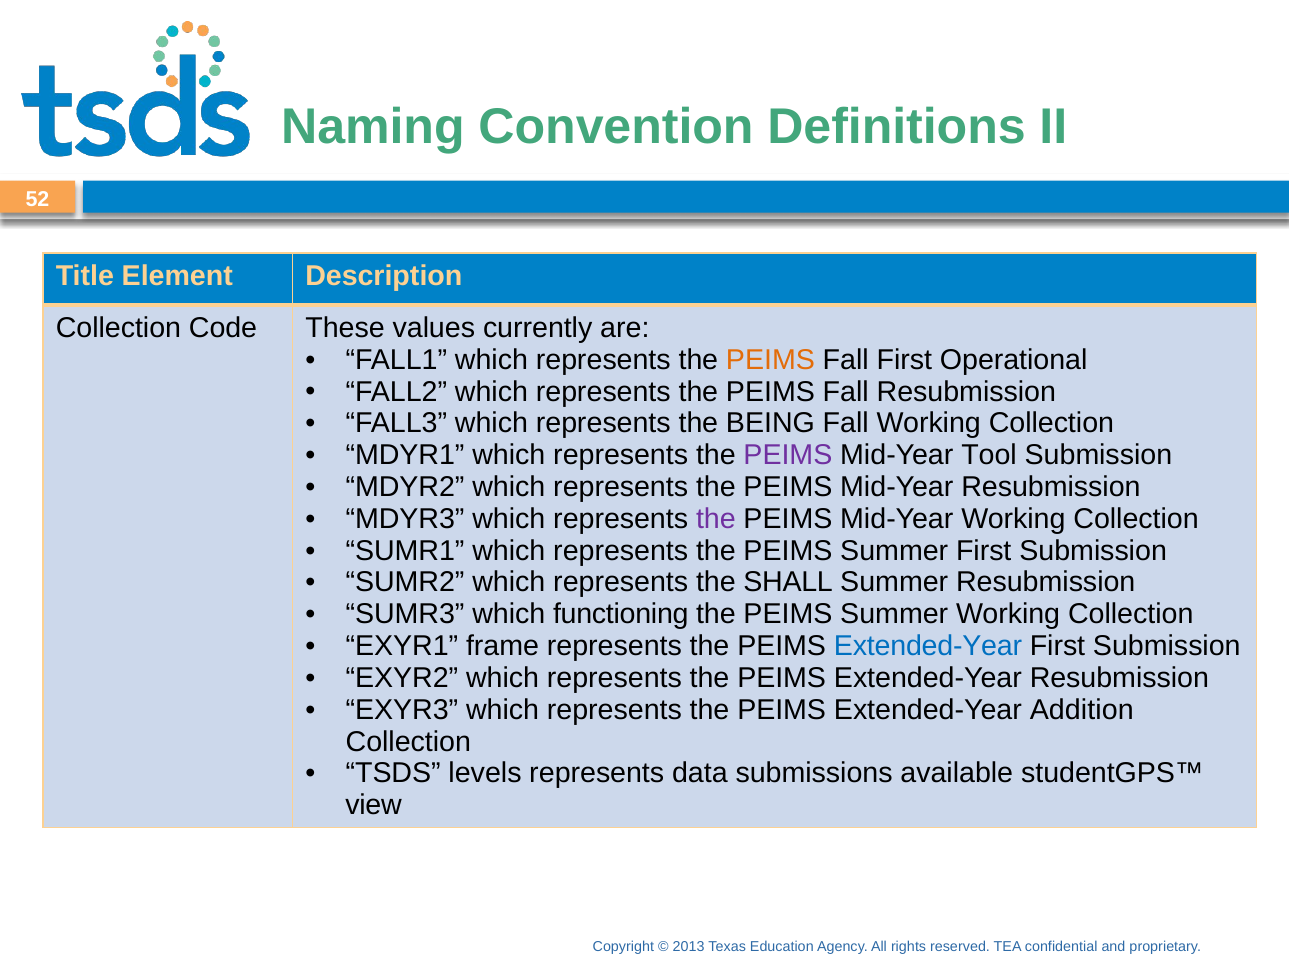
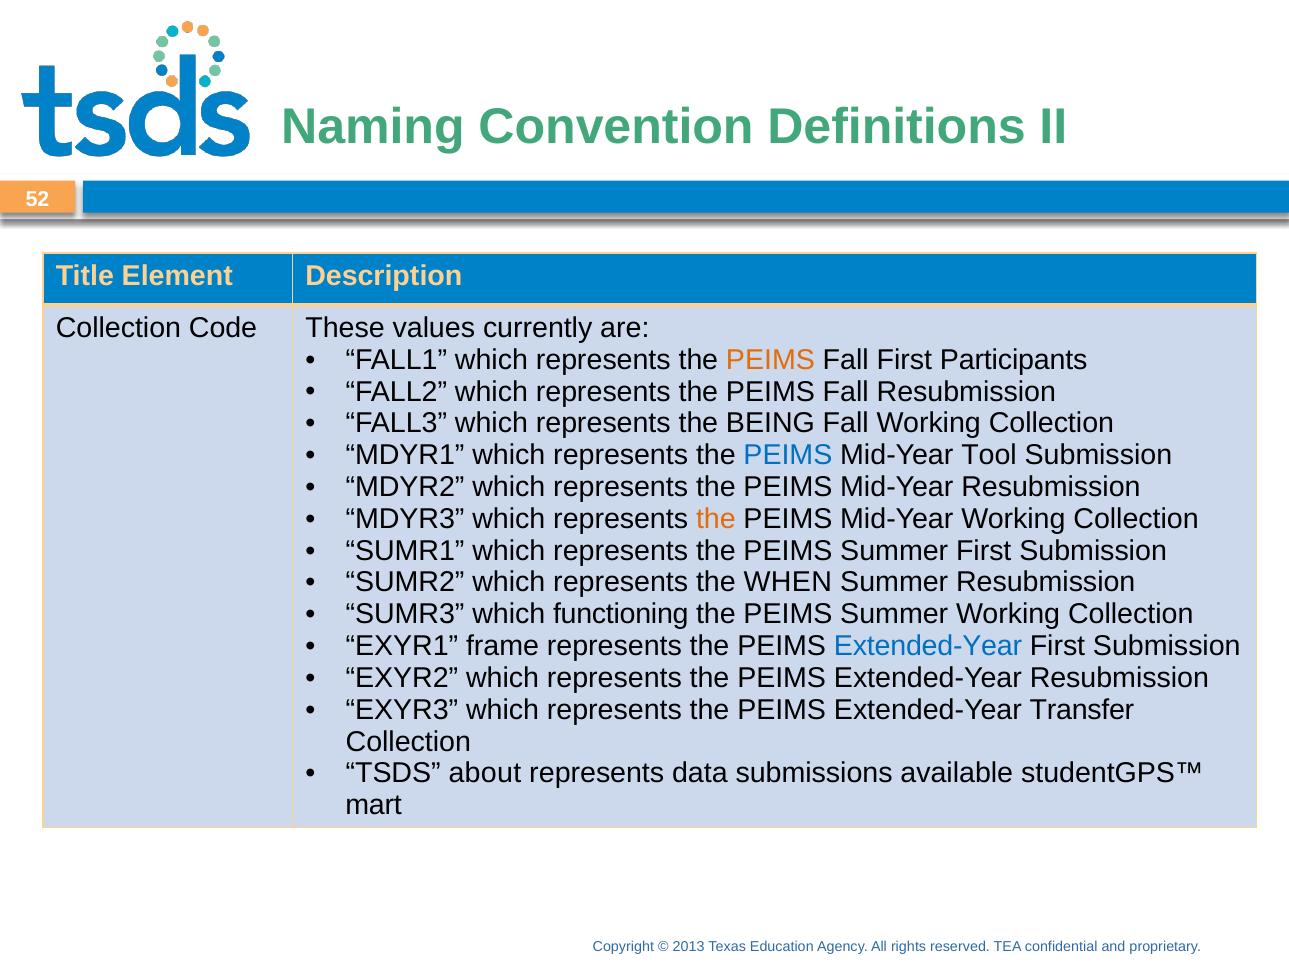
Operational: Operational -> Participants (1014, 360)
PEIMS colour: purple -> blue (788, 455)
the colour: purple -> orange (716, 519)
SHALL: SHALL -> WHEN (788, 582)
Addition: Addition -> Transfer (1082, 710)
levels: levels -> about (485, 773)
view: view -> mart (374, 805)
